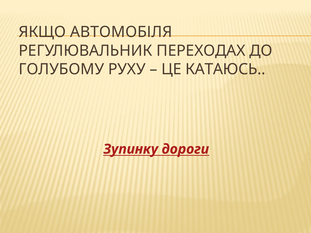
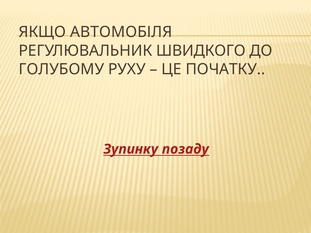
ПЕРЕХОДАХ: ПЕРЕХОДАХ -> ШВИДКОГО (201, 51)
КАТАЮСЬ: КАТАЮСЬ -> ПОЧАТКУ (225, 69)
дороги: дороги -> позаду (185, 149)
